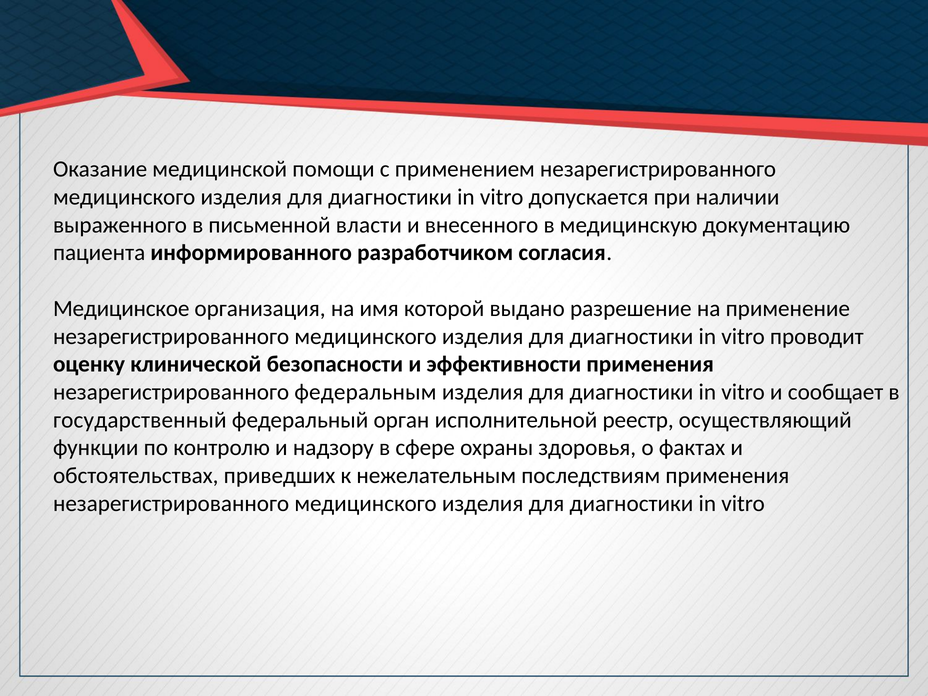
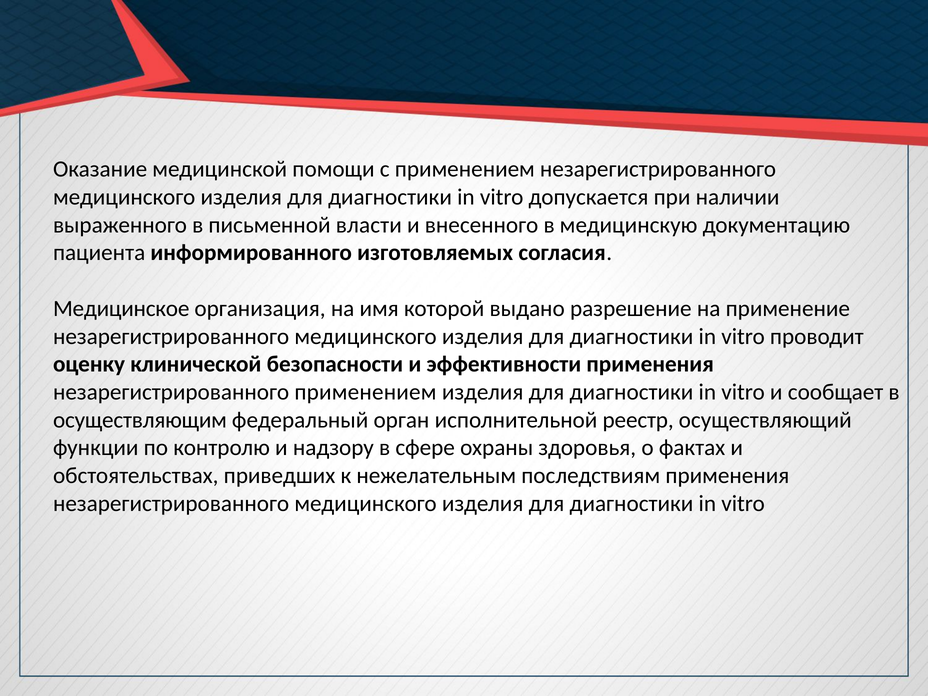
разработчиком: разработчиком -> изготовляемых (435, 253)
незарегистрированного федеральным: федеральным -> применением (365, 392)
государственный: государственный -> осуществляющим (140, 420)
